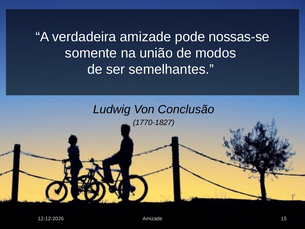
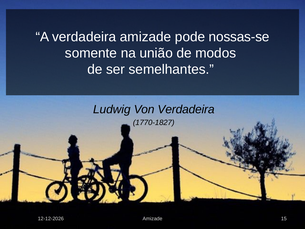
Von Conclusão: Conclusão -> Verdadeira (186, 109)
